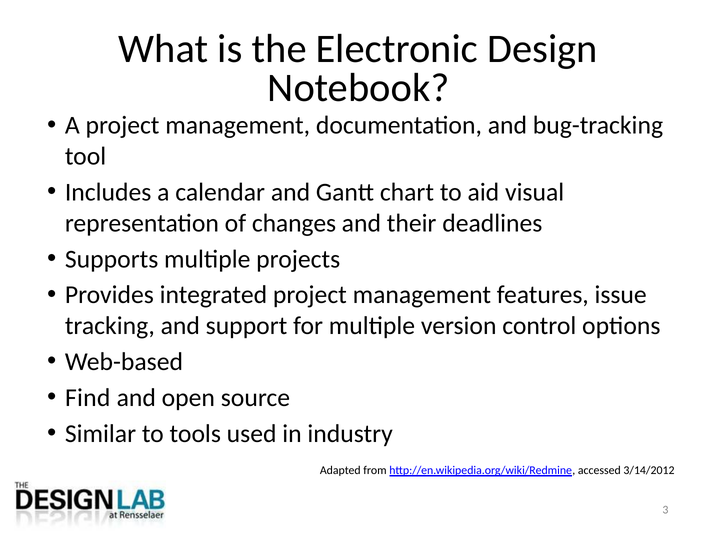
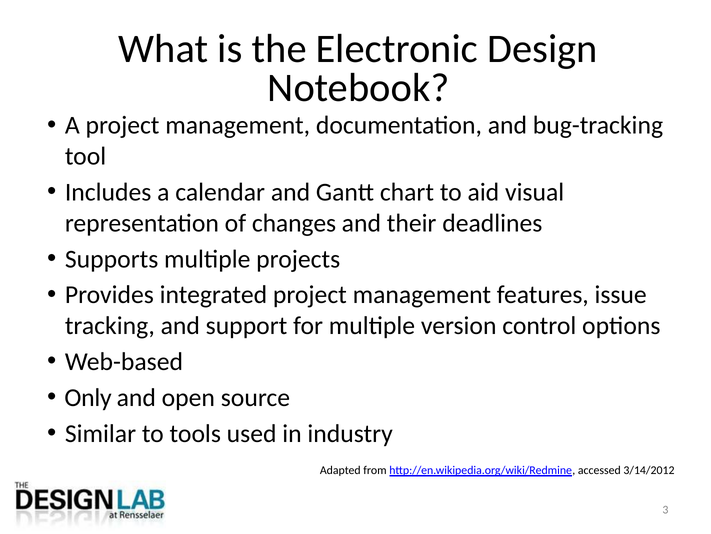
Find: Find -> Only (88, 397)
